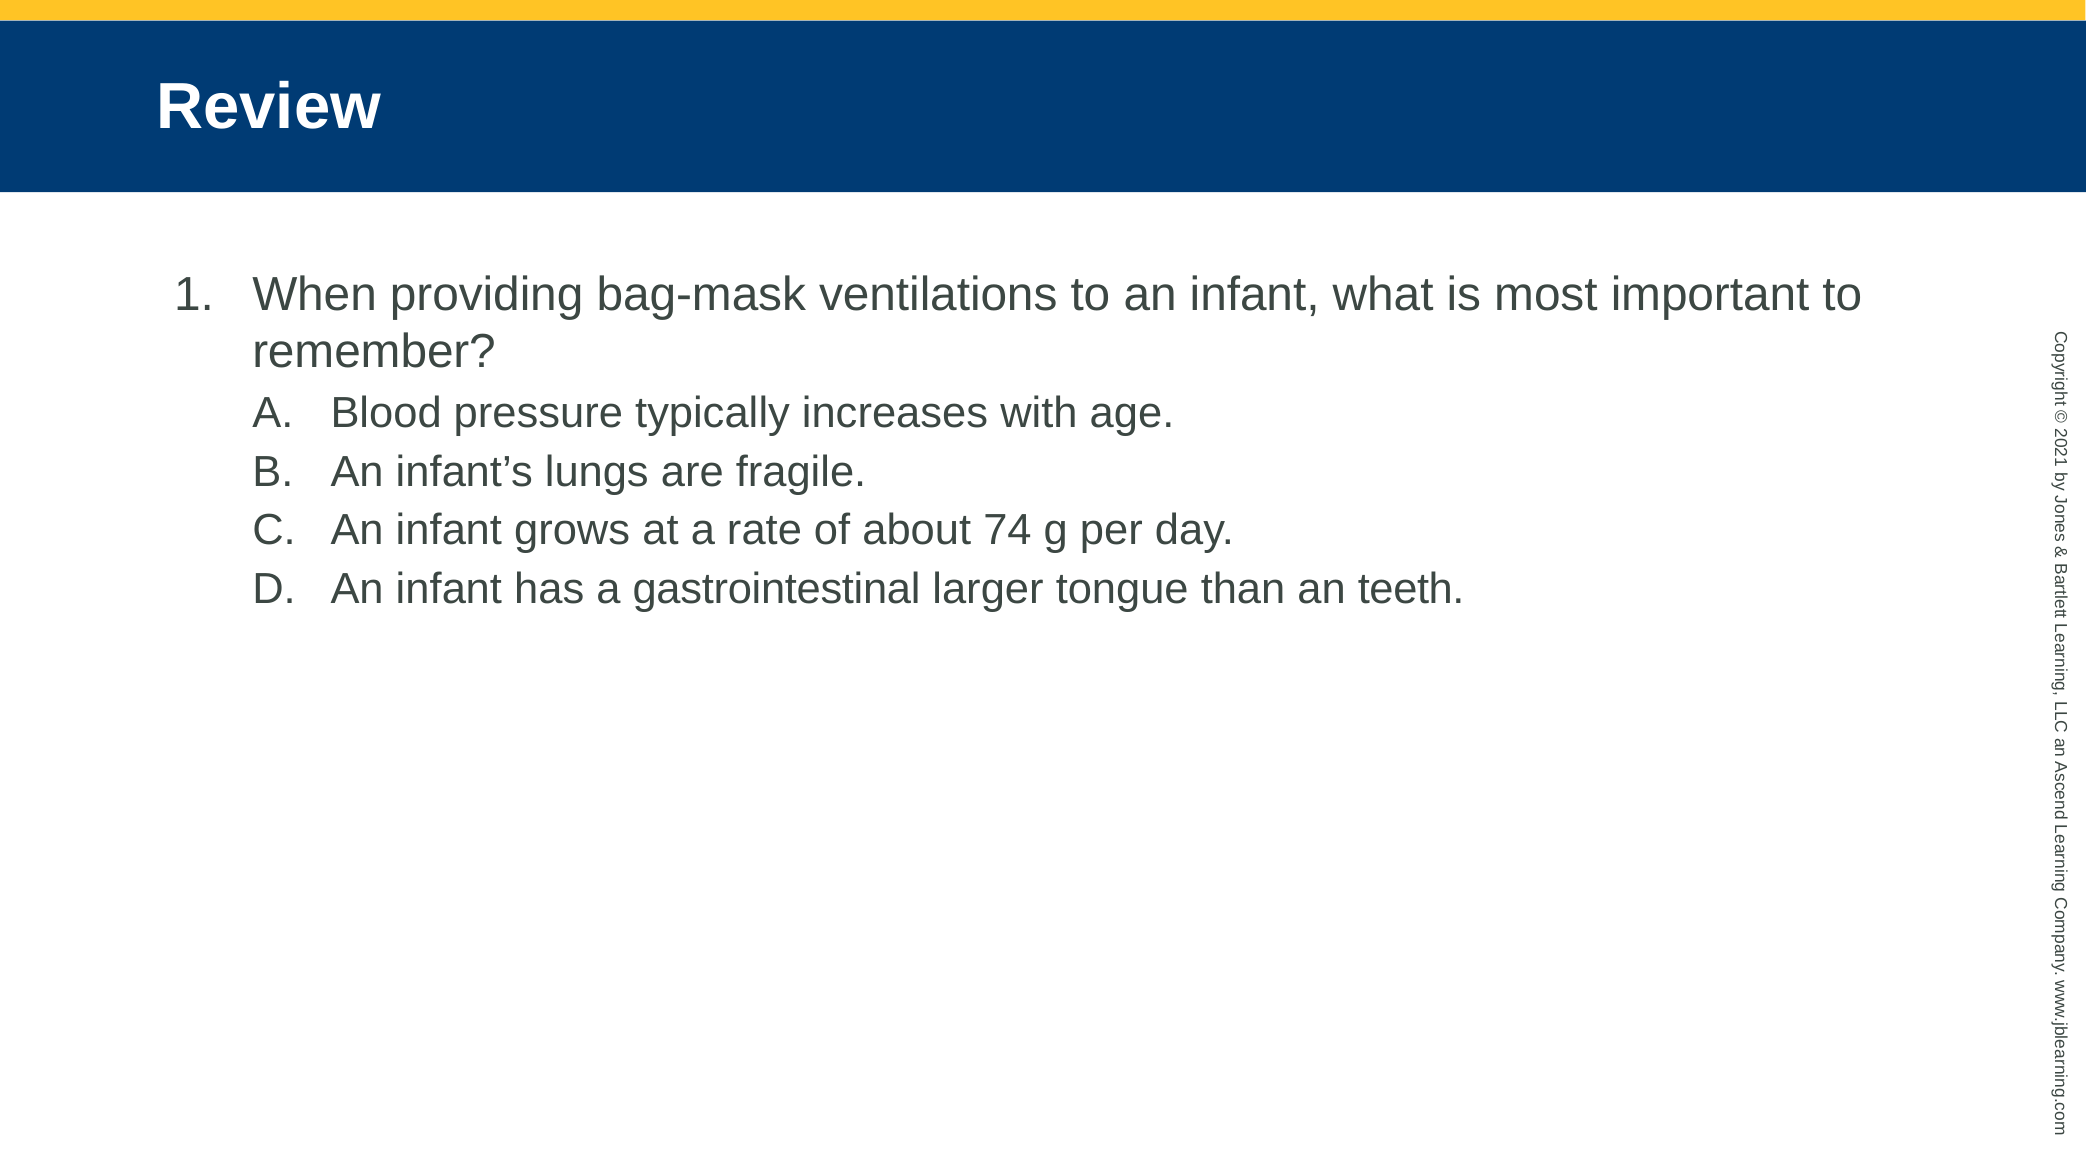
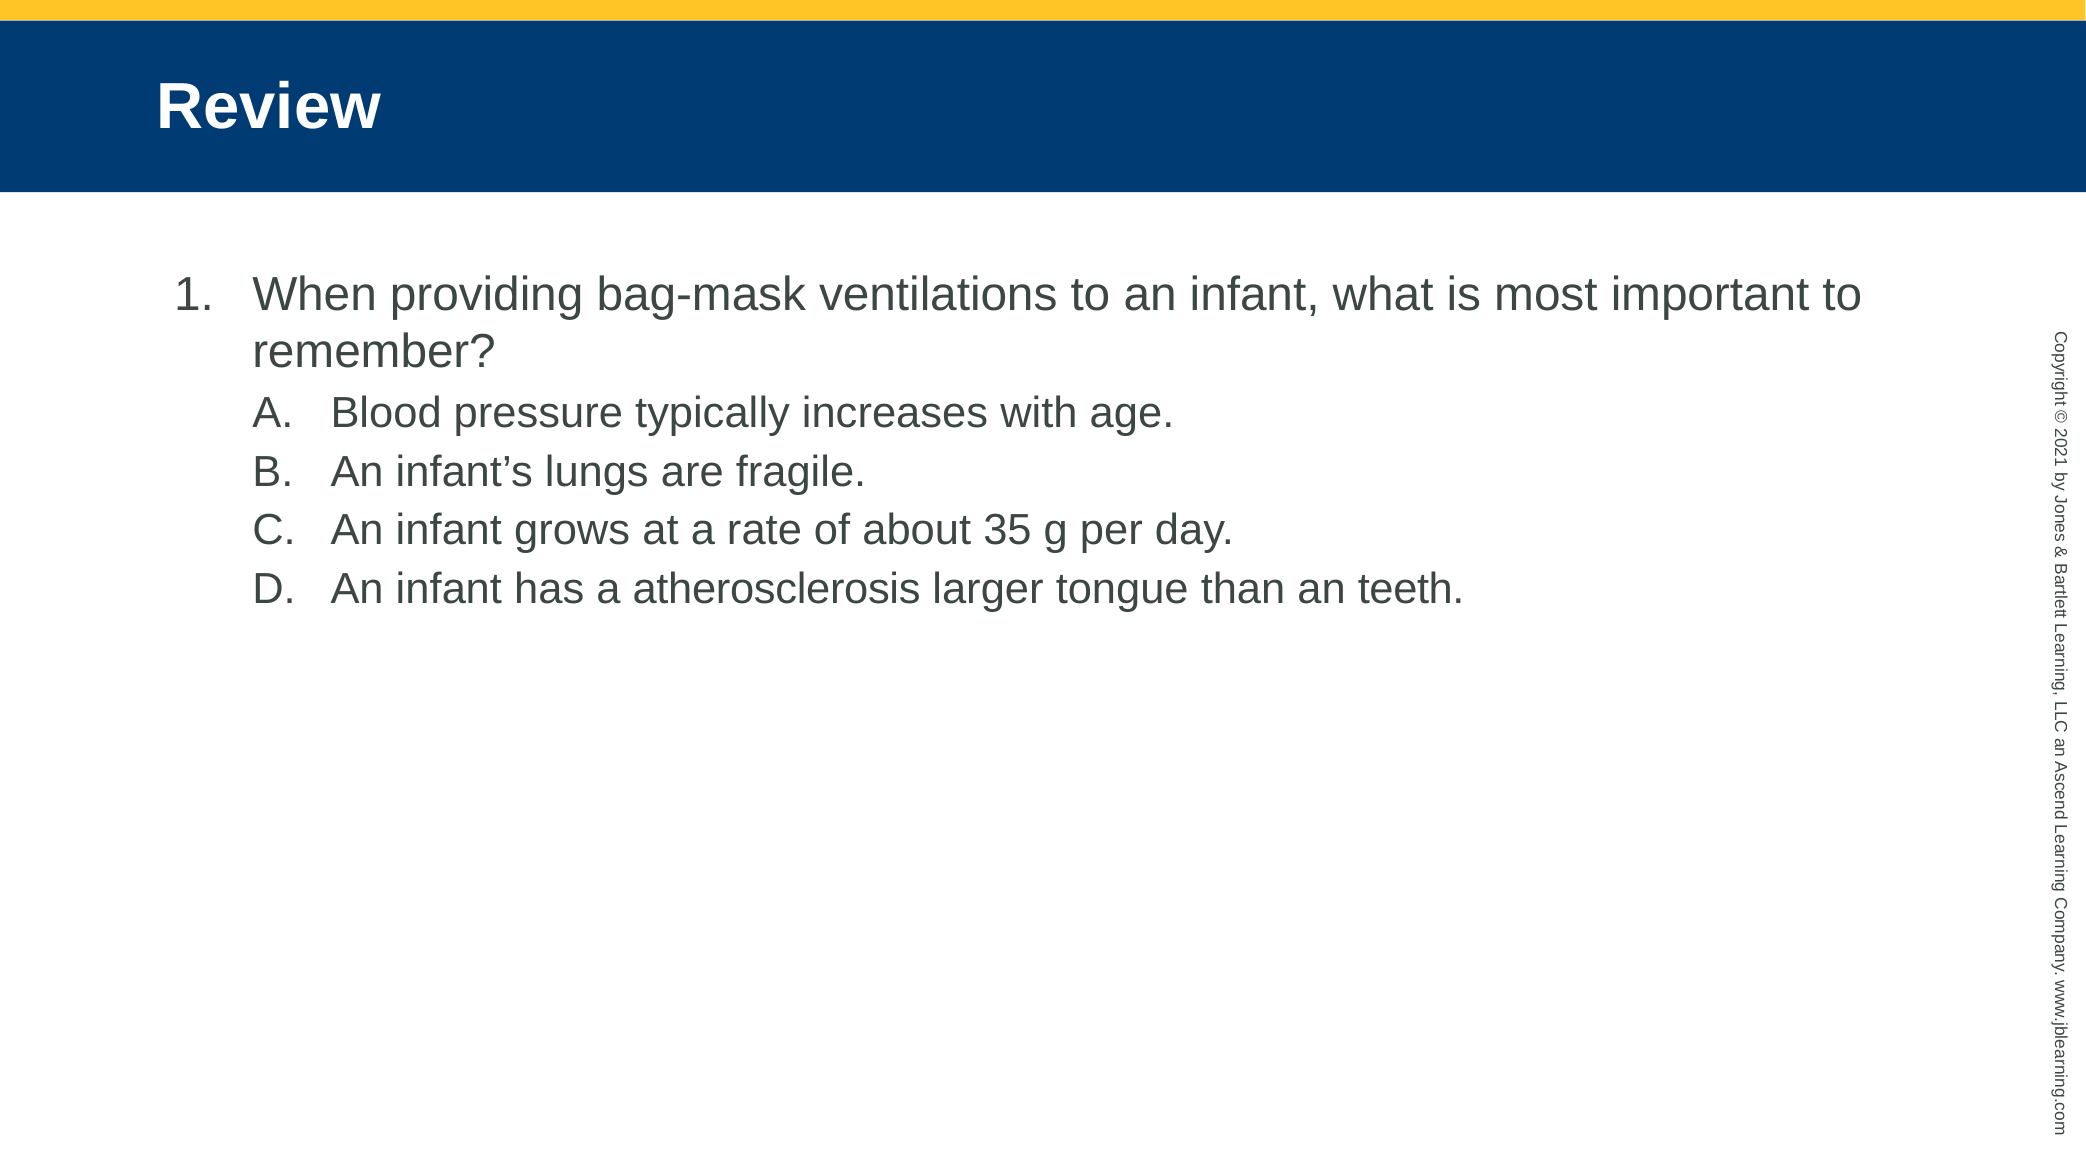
74: 74 -> 35 (1007, 531)
gastrointestinal: gastrointestinal -> atherosclerosis (777, 589)
